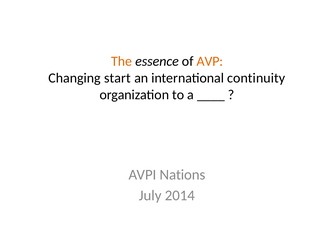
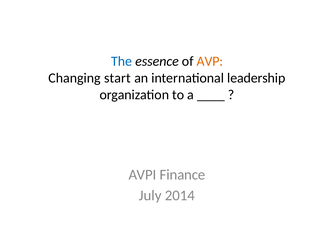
The colour: orange -> blue (122, 61)
continuity: continuity -> leadership (256, 78)
Nations: Nations -> Finance (183, 174)
